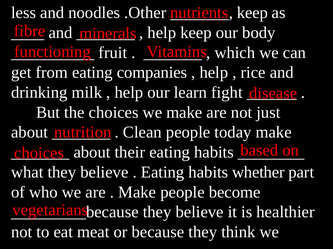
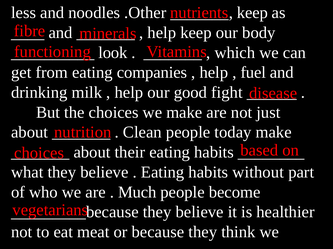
fruit: fruit -> look (113, 53)
rice: rice -> fuel (253, 73)
learn: learn -> good (190, 93)
whether: whether -> without (258, 173)
Make: Make -> Much (137, 193)
